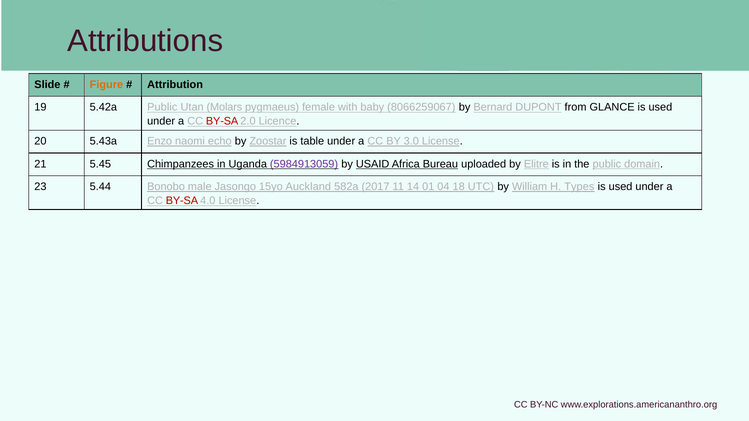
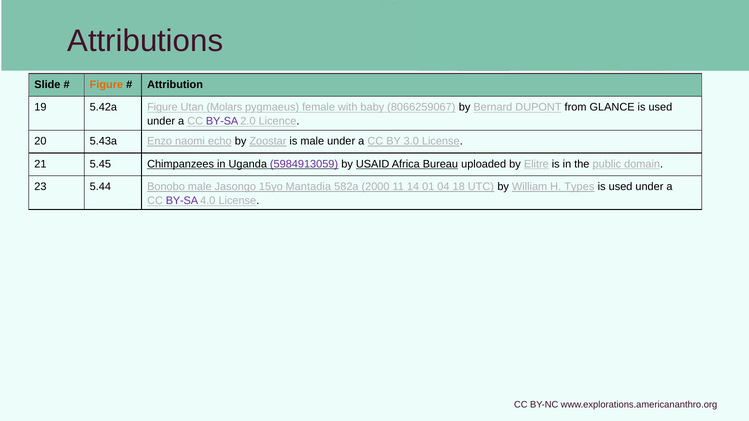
5.42a Public: Public -> Figure (162, 107)
BY-SA colour: red -> purple (222, 121)
is table: table -> male (312, 141)
Auckland: Auckland -> Mantadia (308, 187)
2017: 2017 -> 2000 (376, 187)
BY-SA colour: red -> purple (182, 201)
